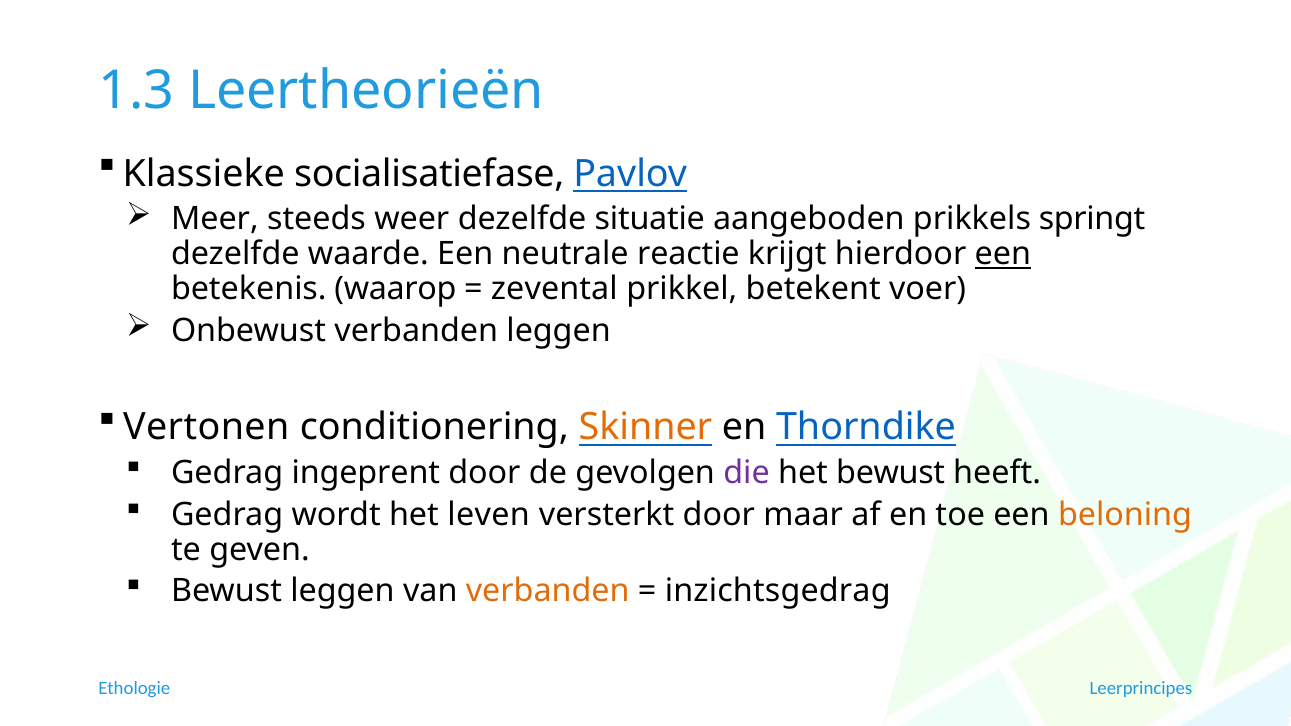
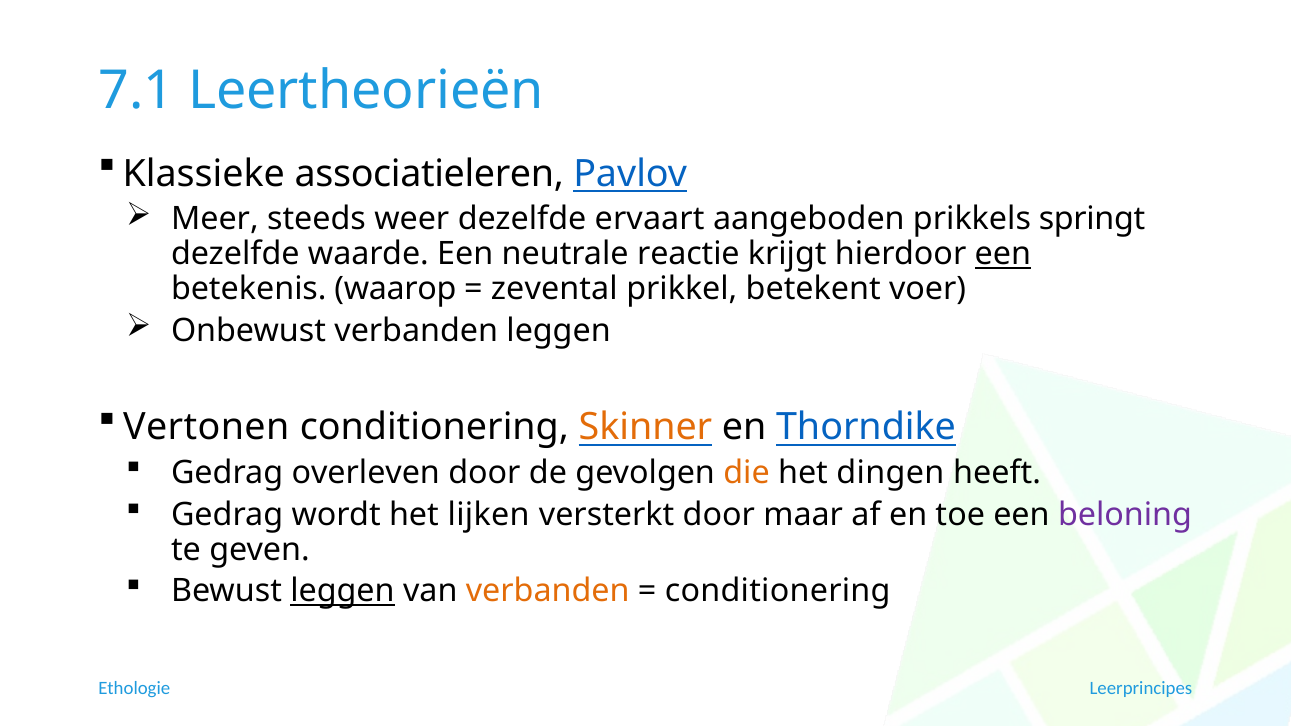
1.3: 1.3 -> 7.1 (136, 91)
socialisatiefase: socialisatiefase -> associatieleren (429, 174)
situatie: situatie -> ervaart (650, 219)
ingeprent: ingeprent -> overleven (366, 473)
die colour: purple -> orange (747, 473)
het bewust: bewust -> dingen (890, 473)
leven: leven -> lijken (489, 515)
beloning colour: orange -> purple (1125, 515)
leggen underline: none -> present (342, 591)
inzichtsgedrag: inzichtsgedrag -> conditionering (778, 591)
